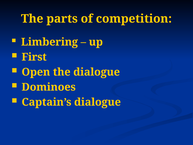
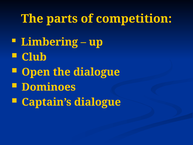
First: First -> Club (34, 57)
